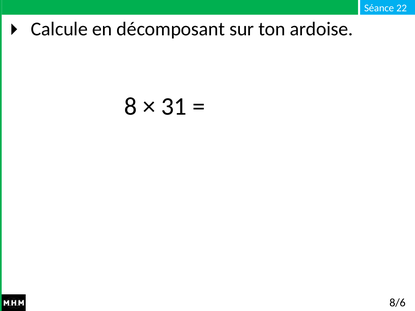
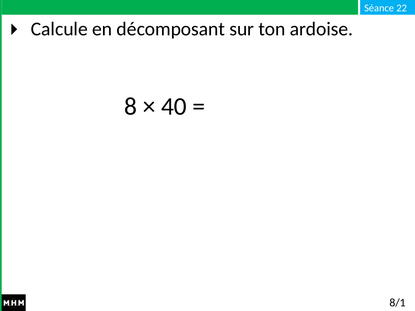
31: 31 -> 40 (174, 107)
8/6: 8/6 -> 8/1 (398, 303)
